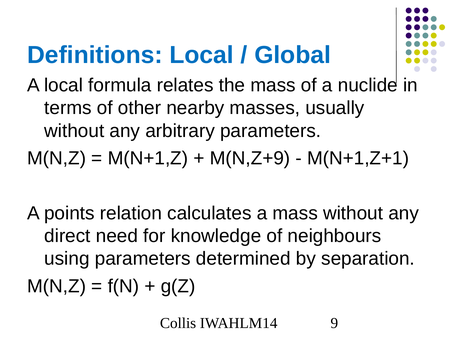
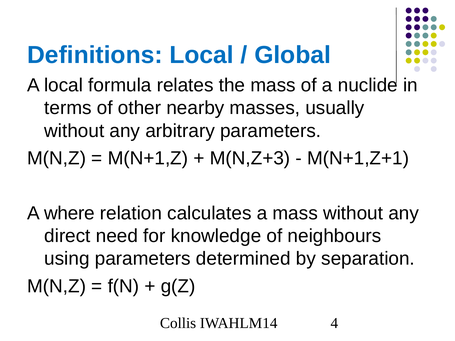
M(N,Z+9: M(N,Z+9 -> M(N,Z+3 (250, 158)
points: points -> where (69, 213)
9: 9 -> 4 (334, 323)
